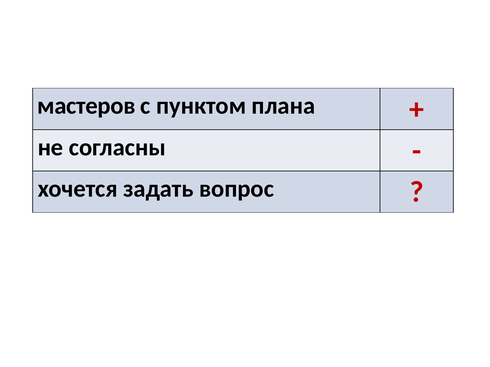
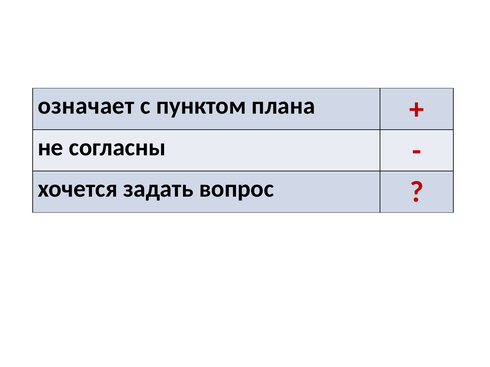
мастеров: мастеров -> означает (86, 106)
